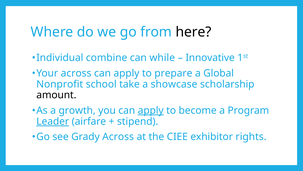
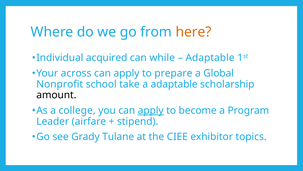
here colour: black -> orange (193, 32)
combine: combine -> acquired (107, 58)
Innovative: Innovative -> Adaptable (210, 58)
a showcase: showcase -> adaptable (174, 84)
growth: growth -> college (77, 110)
Leader underline: present -> none (53, 121)
Grady Across: Across -> Tulane (118, 136)
rights: rights -> topics (251, 136)
